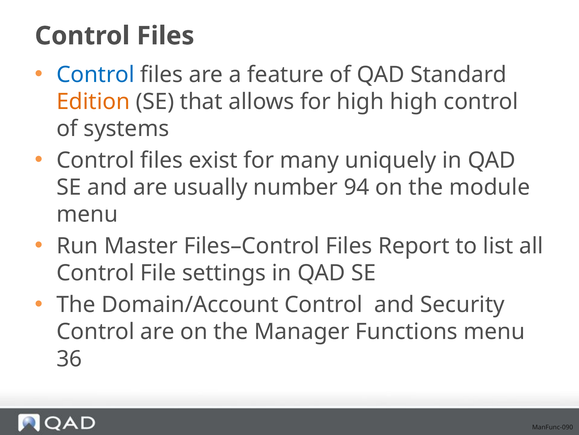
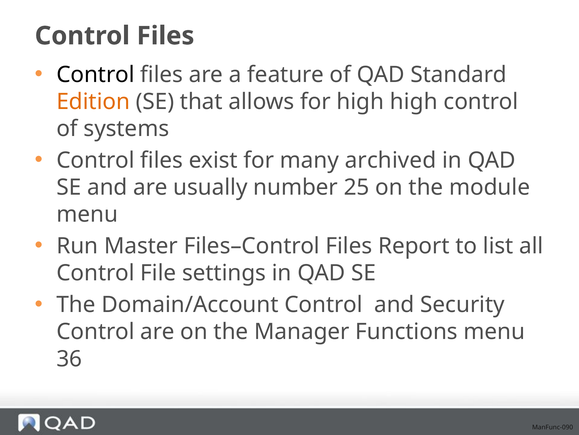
Control colour: blue -> black (96, 74)
uniquely: uniquely -> archived (391, 160)
94: 94 -> 25 (357, 187)
